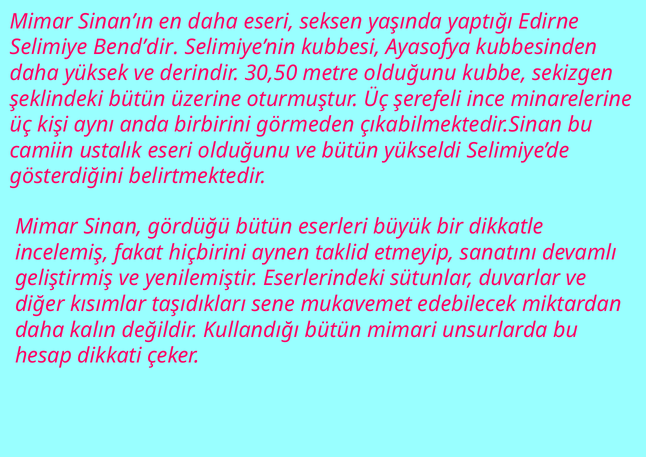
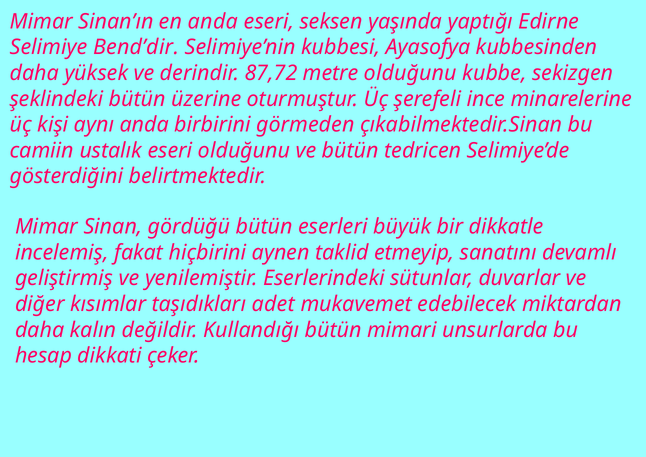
en daha: daha -> anda (213, 21)
30,50: 30,50 -> 87,72 (271, 73)
yükseldi: yükseldi -> tedricen (423, 150)
sene: sene -> adet (273, 304)
